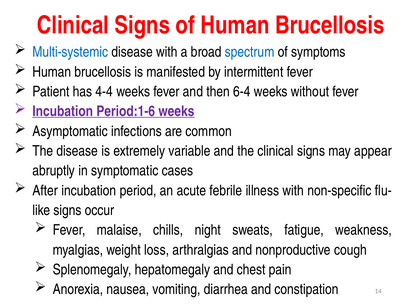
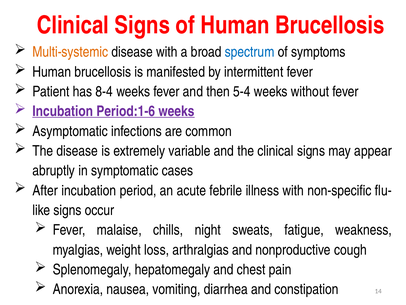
Multi-systemic colour: blue -> orange (70, 52)
4-4: 4-4 -> 8-4 (104, 92)
6-4: 6-4 -> 5-4 (242, 92)
